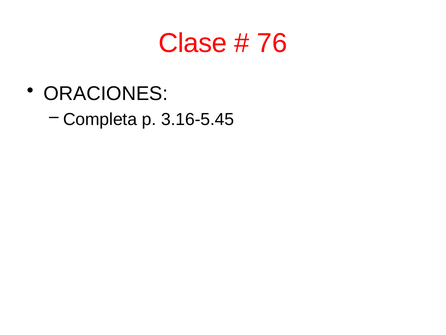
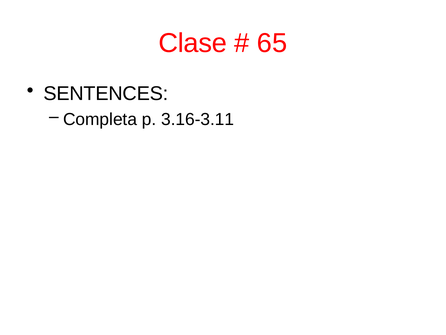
76: 76 -> 65 (272, 43)
ORACIONES: ORACIONES -> SENTENCES (106, 94)
3.16-5.45: 3.16-5.45 -> 3.16-3.11 (198, 119)
